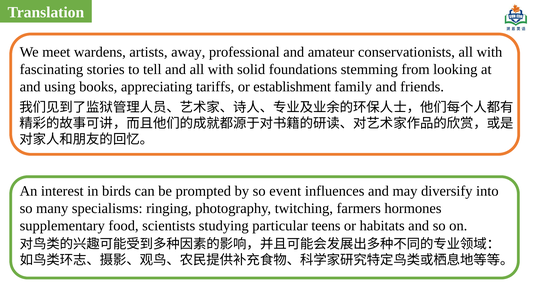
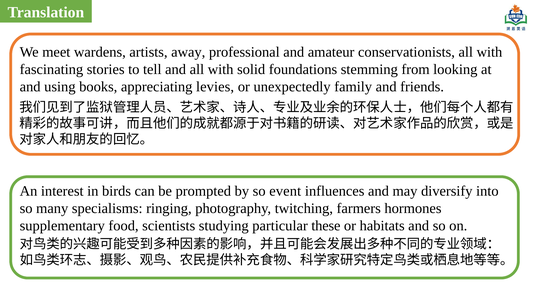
tariffs: tariffs -> levies (215, 87)
establishment: establishment -> unexpectedly (292, 87)
teens: teens -> these (326, 226)
